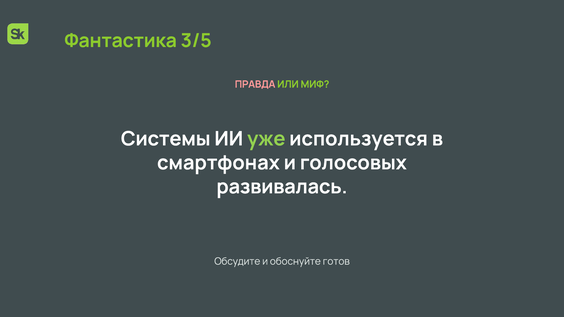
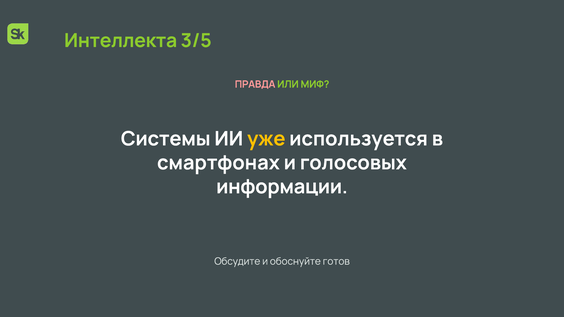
Фантастика: Фантастика -> Интеллекта (121, 41)
уже colour: light green -> yellow (266, 139)
развивалась: развивалась -> информации (282, 187)
